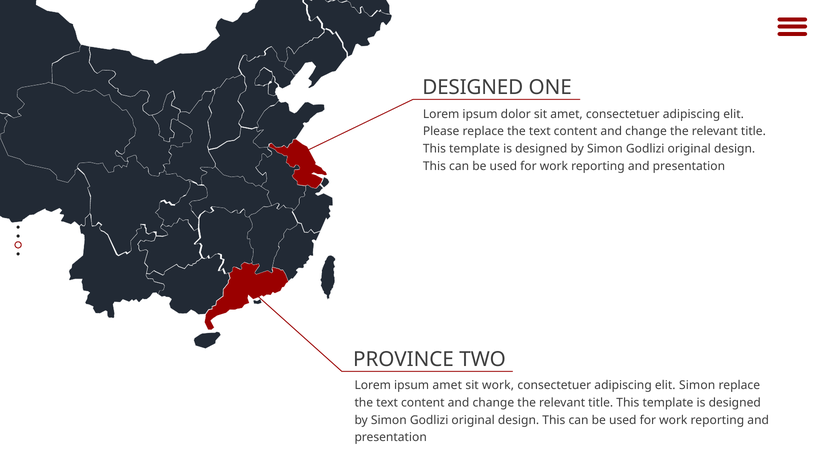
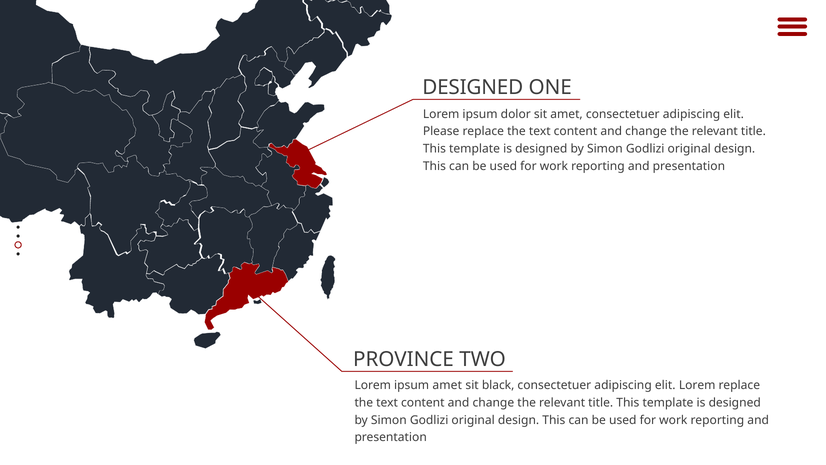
sit work: work -> black (498, 385)
elit Simon: Simon -> Lorem (697, 385)
